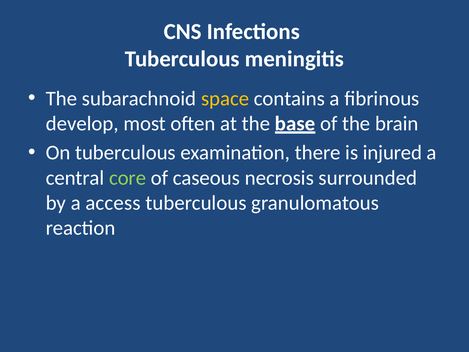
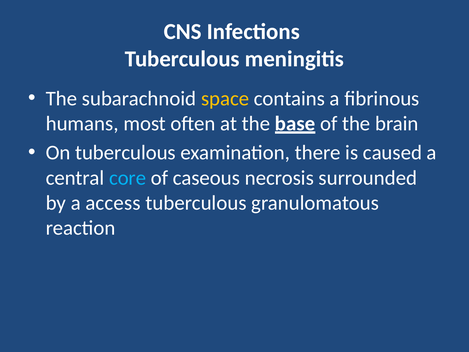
develop: develop -> humans (82, 123)
injured: injured -> caused (392, 153)
core colour: light green -> light blue (128, 178)
